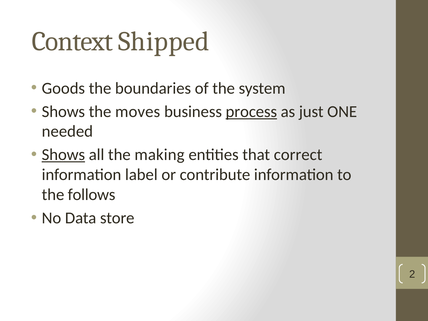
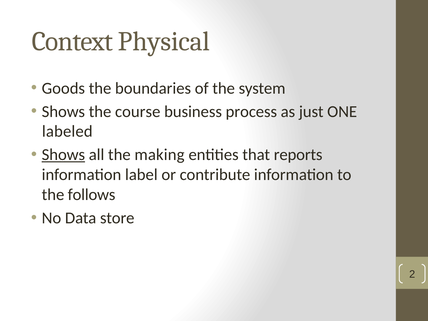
Shipped: Shipped -> Physical (164, 42)
moves: moves -> course (138, 112)
process underline: present -> none (251, 112)
needed: needed -> labeled (67, 132)
correct: correct -> reports (298, 155)
